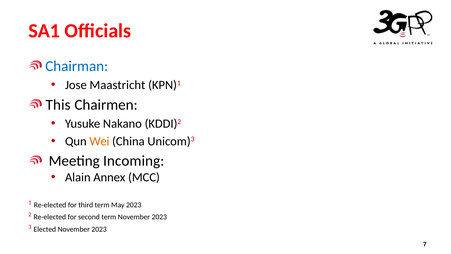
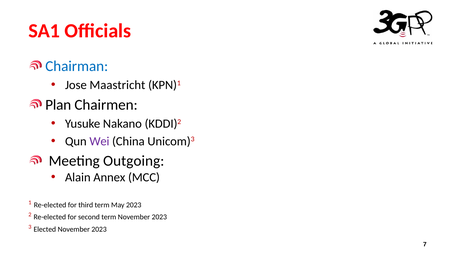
This: This -> Plan (58, 105)
Wei colour: orange -> purple (99, 141)
Incoming: Incoming -> Outgoing (134, 161)
